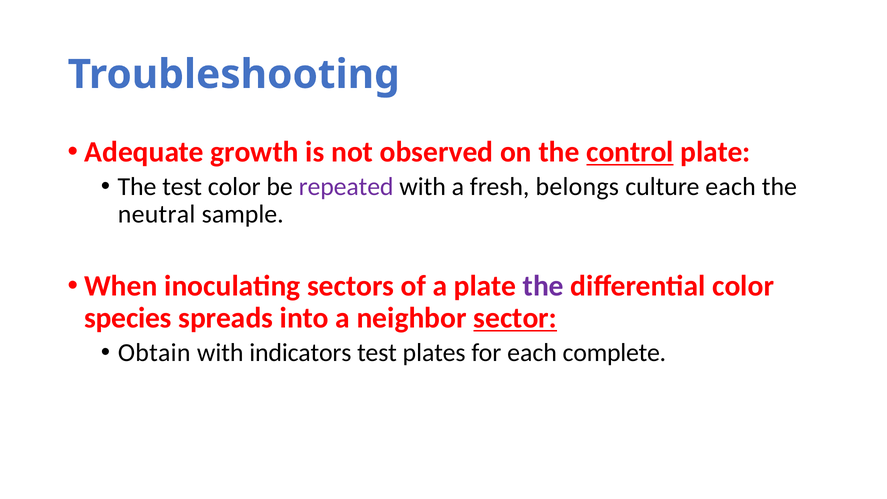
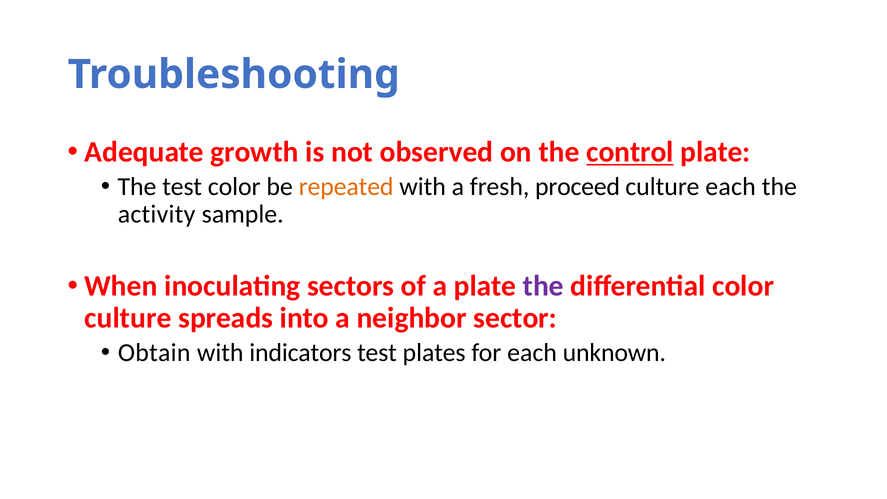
repeated colour: purple -> orange (346, 186)
belongs: belongs -> proceed (578, 186)
neutral: neutral -> activity (157, 214)
species: species -> culture (128, 318)
sector underline: present -> none (515, 318)
complete: complete -> unknown (614, 352)
